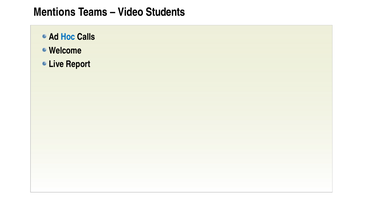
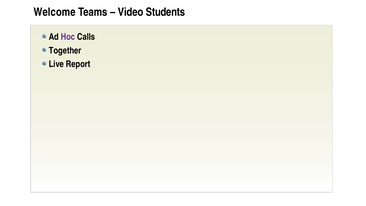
Mentions: Mentions -> Welcome (55, 12)
Hoc colour: blue -> purple (68, 37)
Welcome: Welcome -> Together (65, 50)
